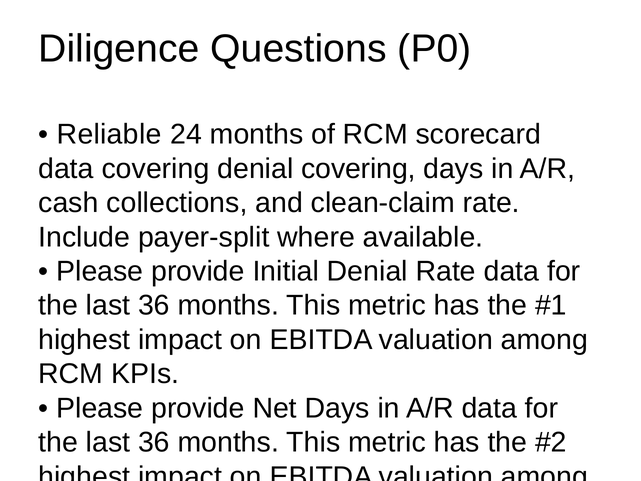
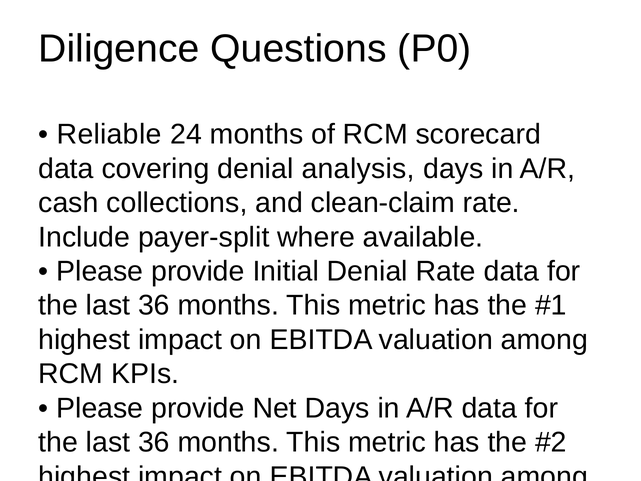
denial covering: covering -> analysis (358, 169)
